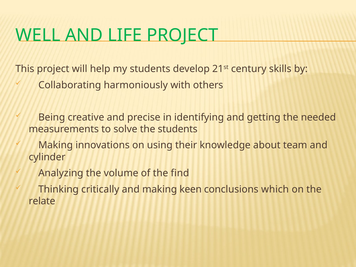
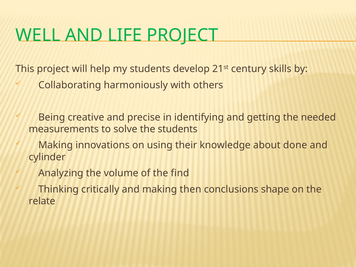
team: team -> done (295, 145)
keen: keen -> then (190, 189)
which: which -> shape (275, 189)
